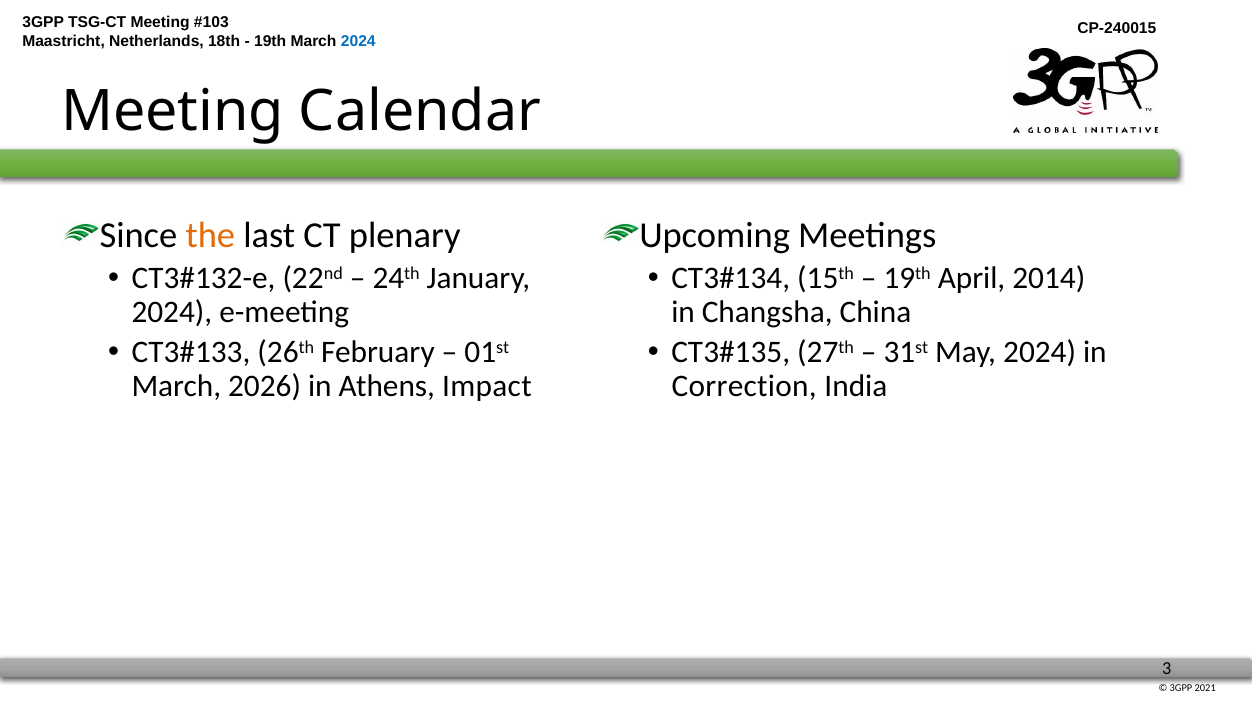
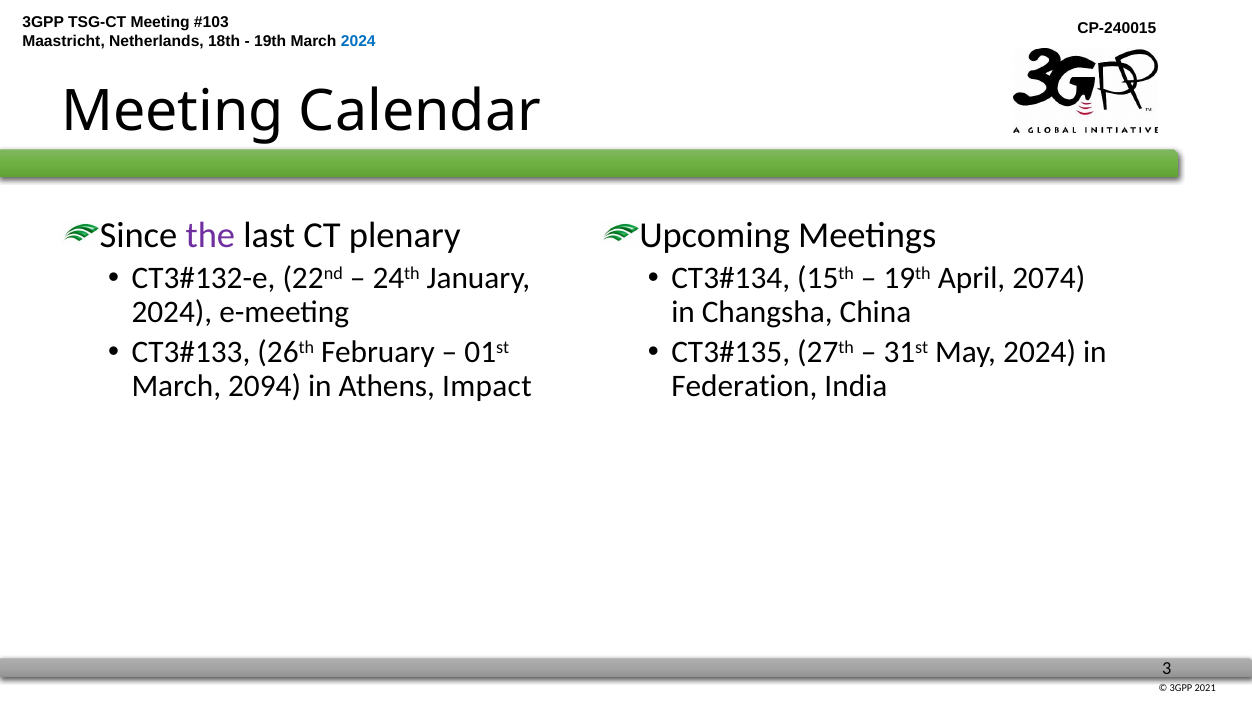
the colour: orange -> purple (210, 235)
2014: 2014 -> 2074 (1049, 279)
2026: 2026 -> 2094 (265, 387)
Correction: Correction -> Federation (744, 386)
